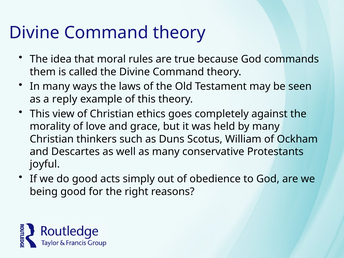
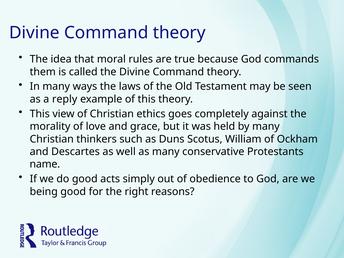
joyful: joyful -> name (45, 164)
